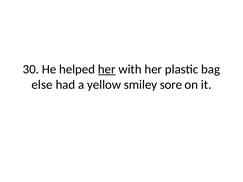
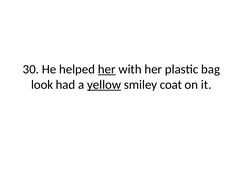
else: else -> look (42, 85)
yellow underline: none -> present (104, 85)
sore: sore -> coat (171, 85)
